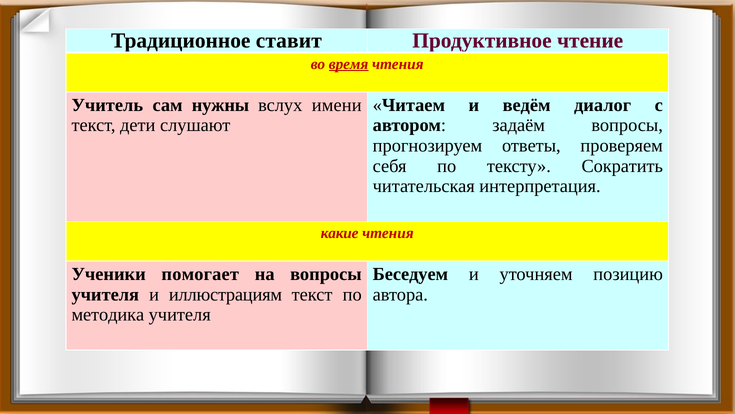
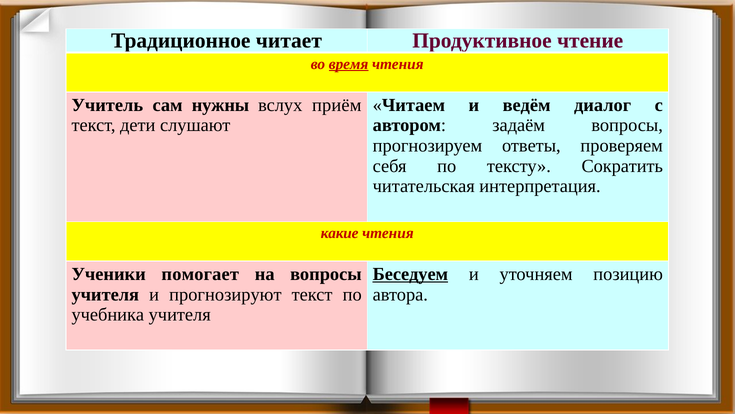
ставит: ставит -> читает (289, 41)
имени: имени -> приём (337, 105)
Беседуем underline: none -> present (410, 274)
иллюстрациям: иллюстрациям -> прогнозируют (225, 294)
методика: методика -> учебника (108, 314)
